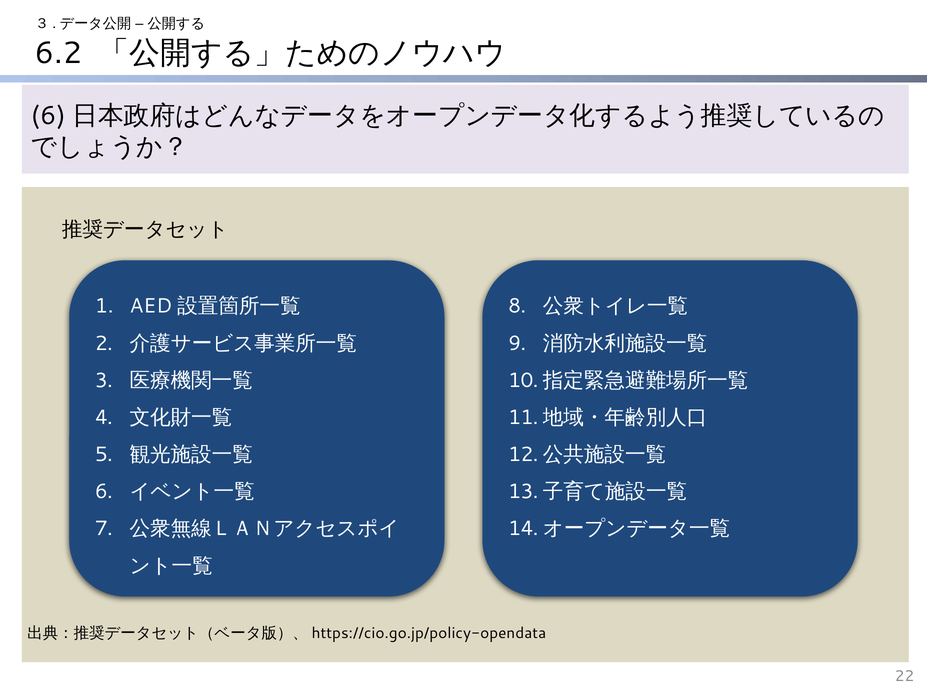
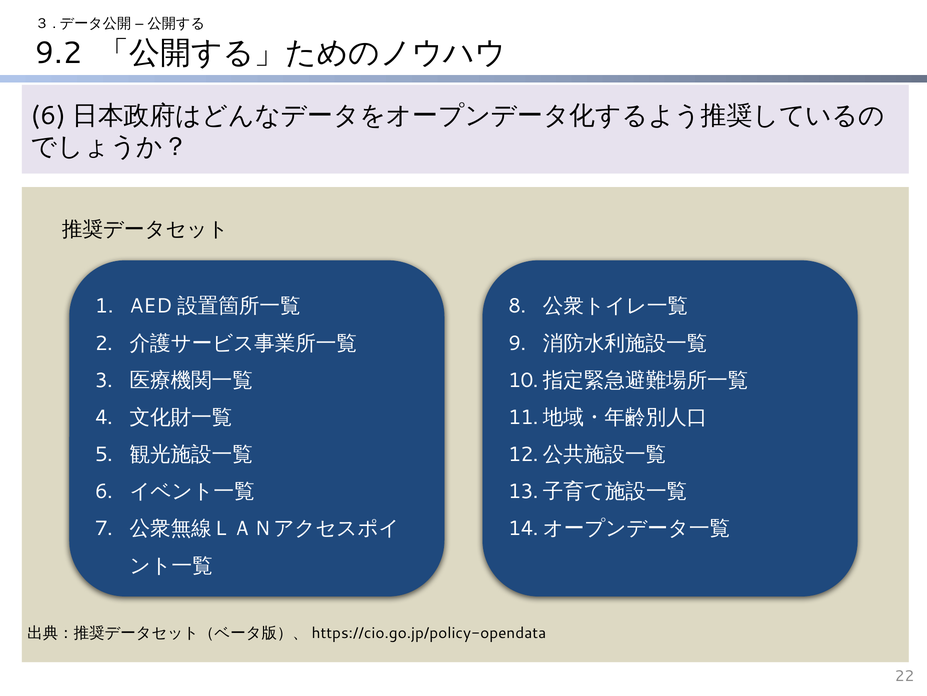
6.2: 6.2 -> 9.2 (59, 53)
